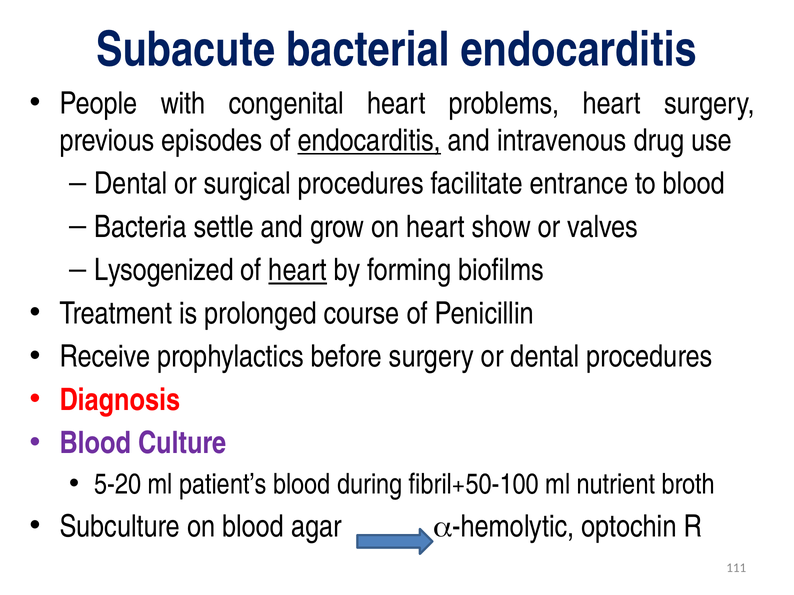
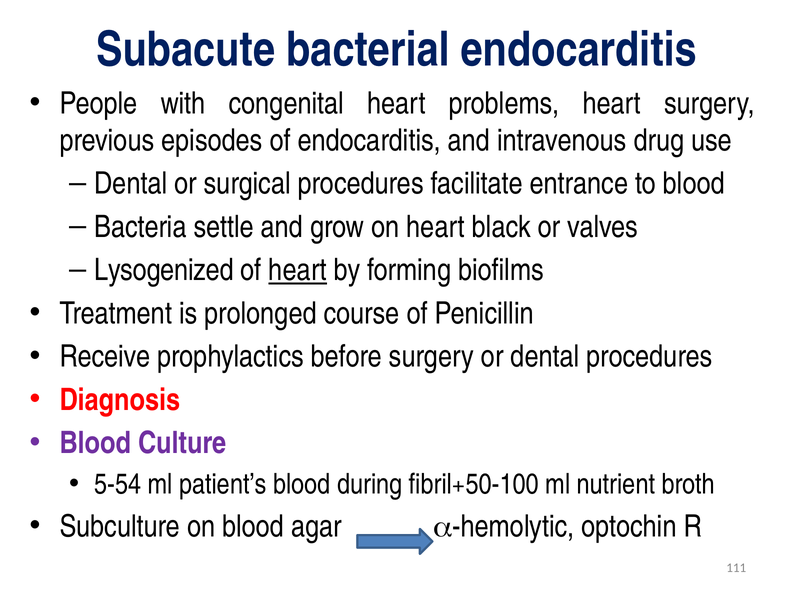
endocarditis underline: present -> none (369, 141)
show: show -> black (501, 227)
5-20: 5-20 -> 5-54 (118, 485)
